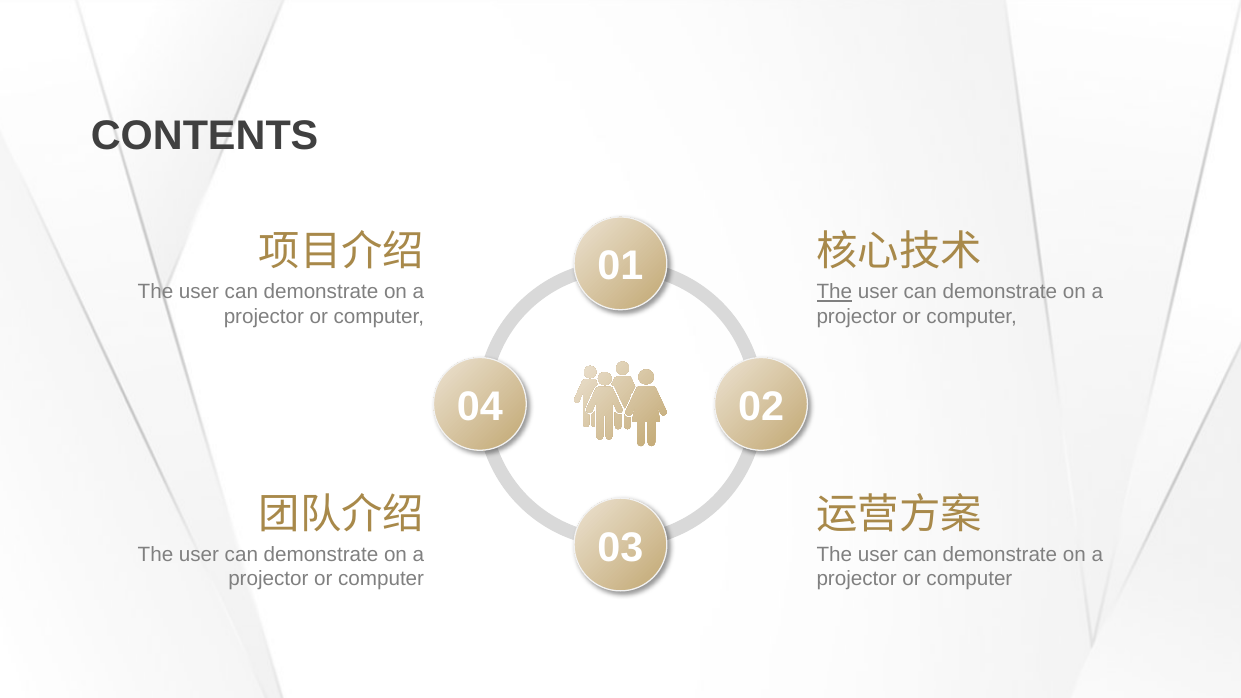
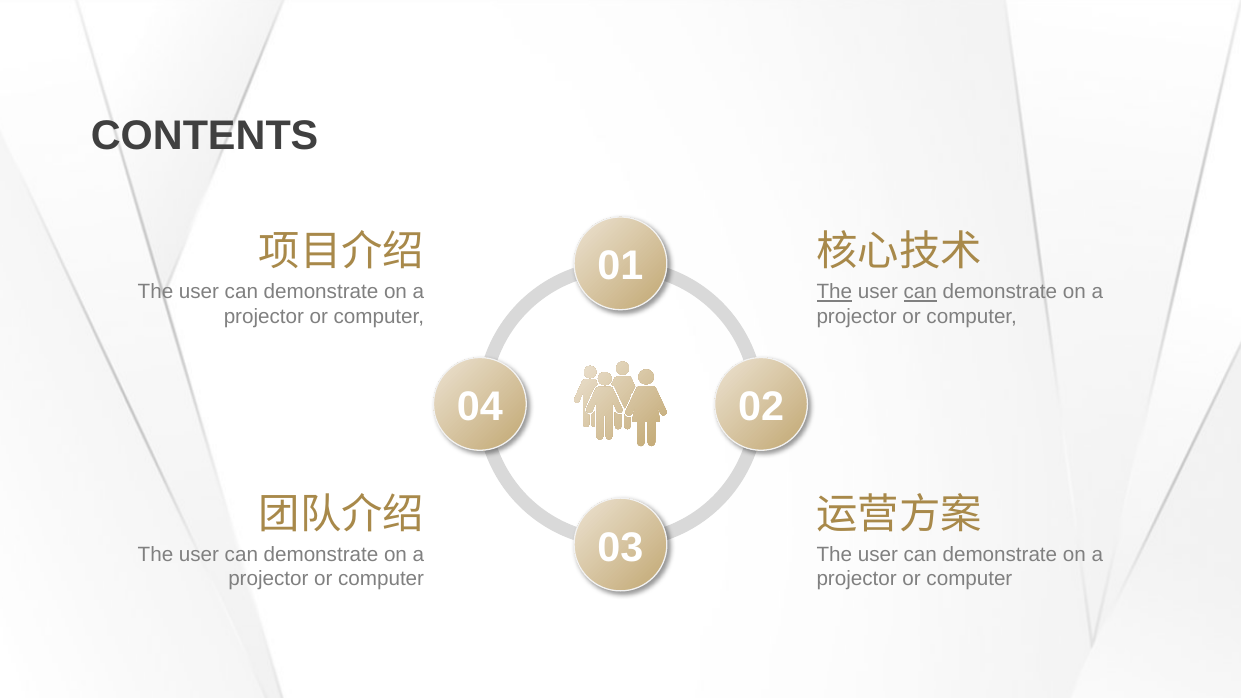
can underline: none -> present (920, 292)
